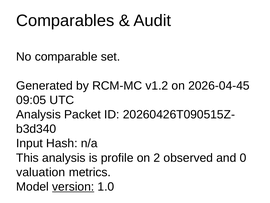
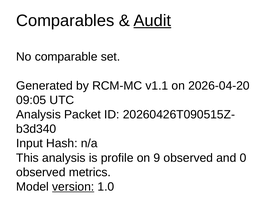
Audit underline: none -> present (152, 20)
v1.2: v1.2 -> v1.1 (157, 85)
2026-04-45: 2026-04-45 -> 2026-04-20 (219, 85)
2: 2 -> 9 (157, 157)
valuation: valuation -> observed (41, 172)
